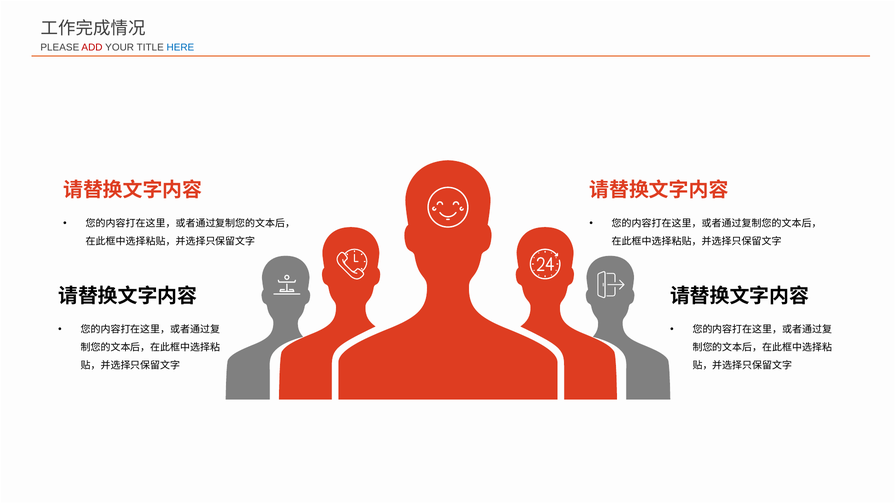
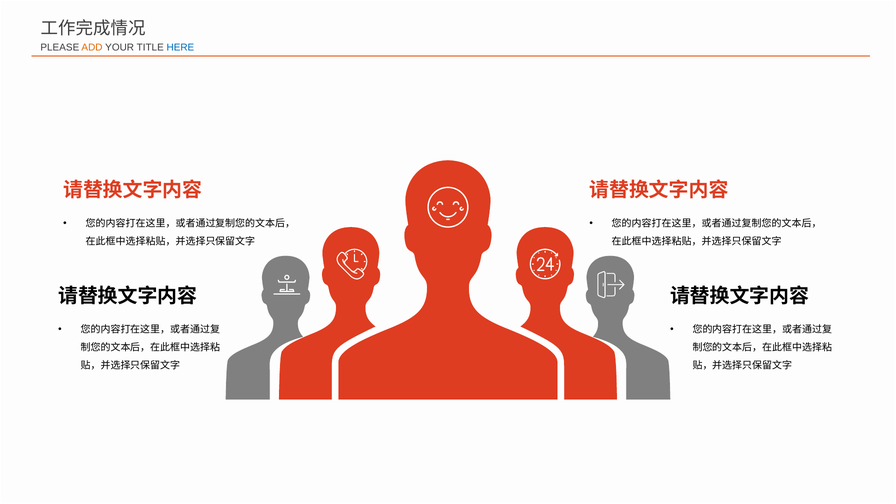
ADD colour: red -> orange (92, 47)
